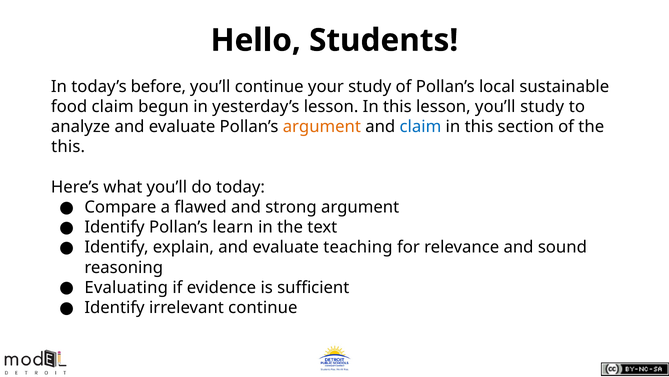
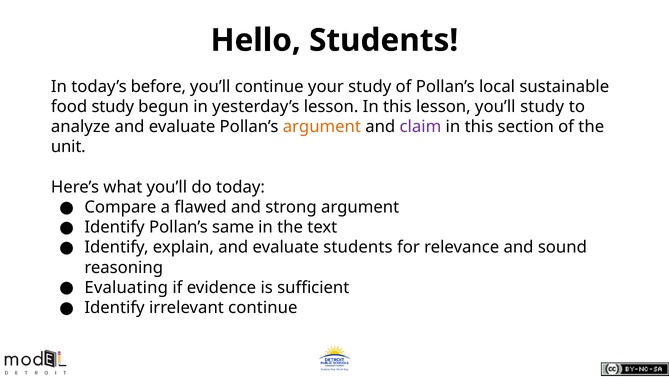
food claim: claim -> study (113, 107)
claim colour: blue -> purple (420, 127)
this: this -> unit (68, 147)
learn: learn -> same (233, 227)
evaluate teaching: teaching -> students (358, 247)
